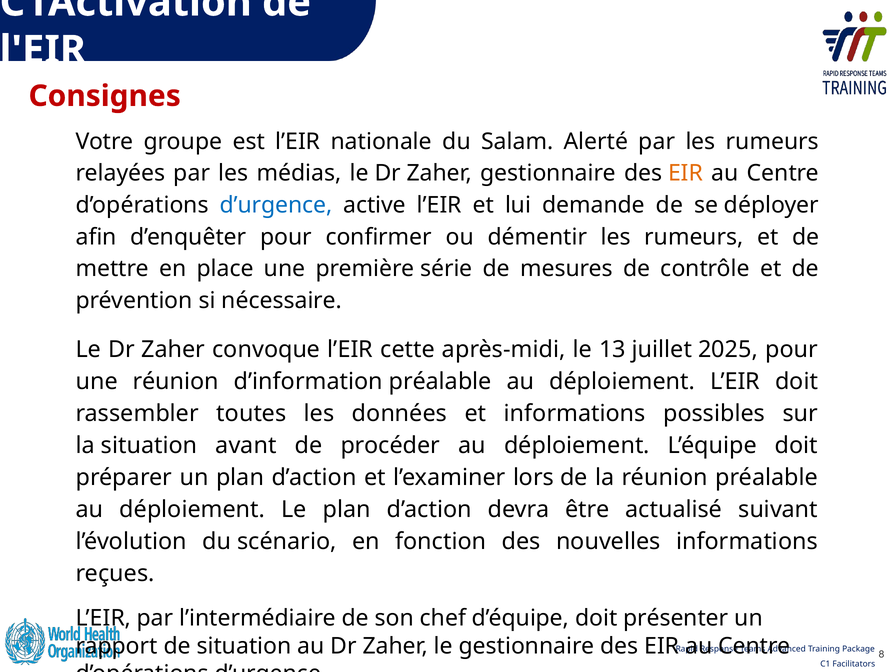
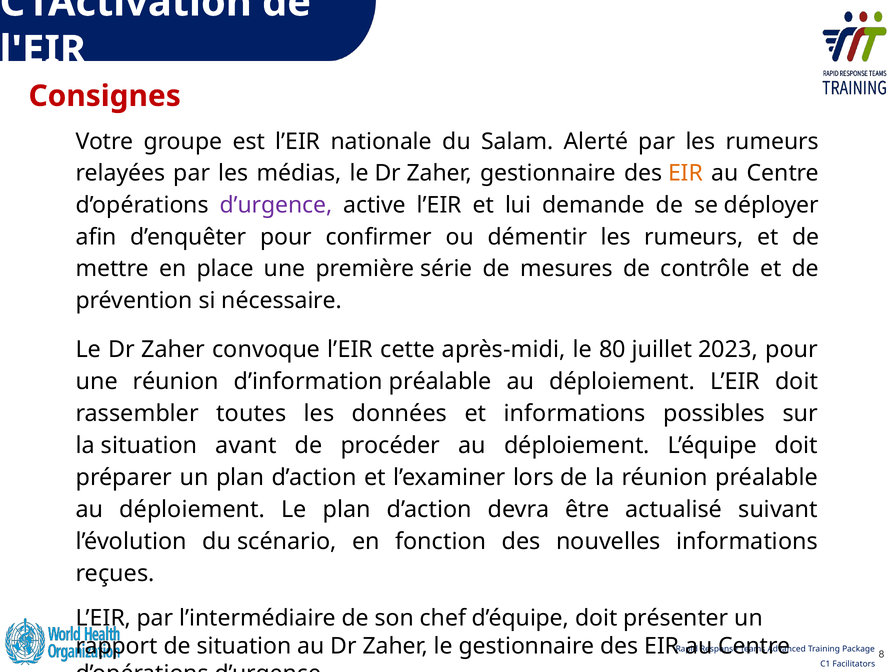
d’urgence colour: blue -> purple (276, 205)
13: 13 -> 80 (612, 349)
2025: 2025 -> 2023 (728, 349)
